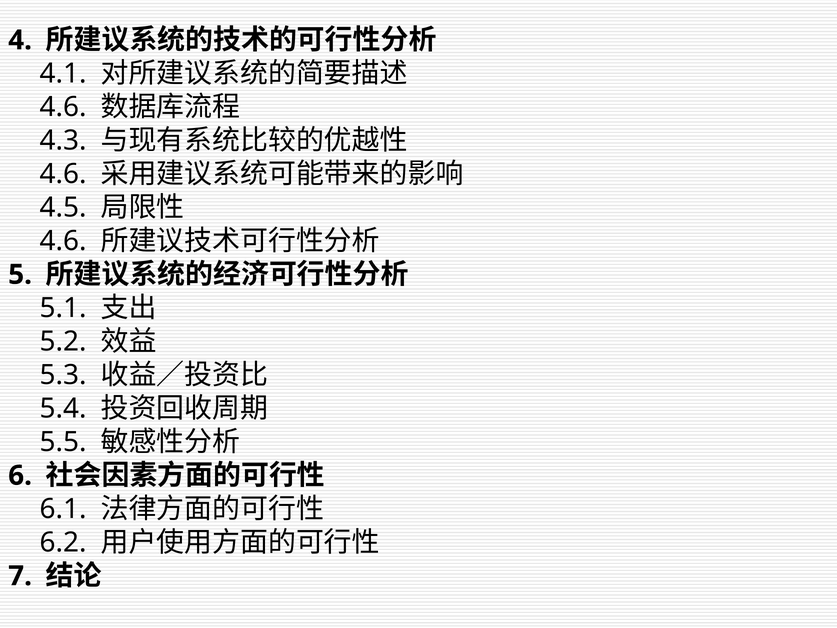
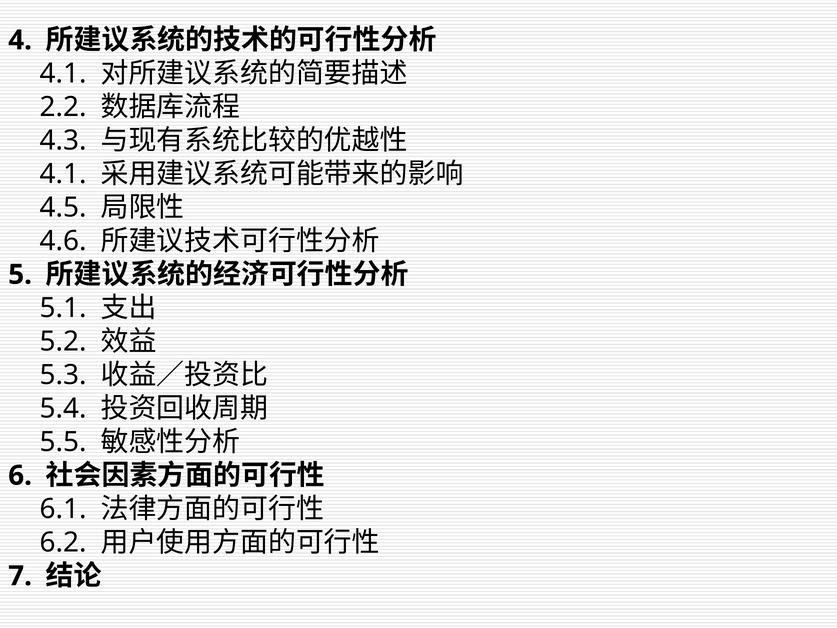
4.6: 4.6 -> 2.2 (63, 107)
4.6: 4.6 -> 4.1 (63, 174)
